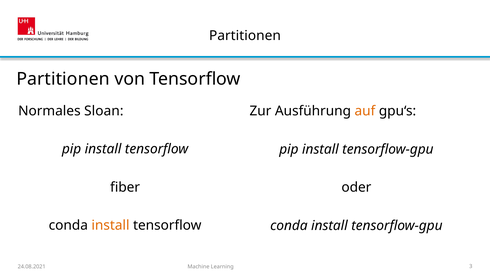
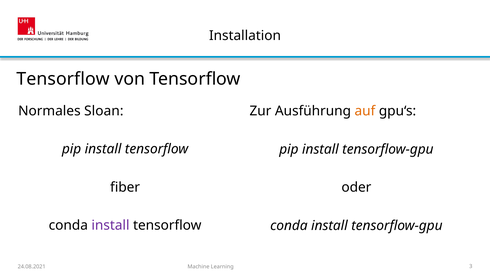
Partitionen: Partitionen -> Installation (245, 36)
Partitionen: Partitionen -> Tensorflow (63, 79)
install colour: orange -> purple (110, 225)
